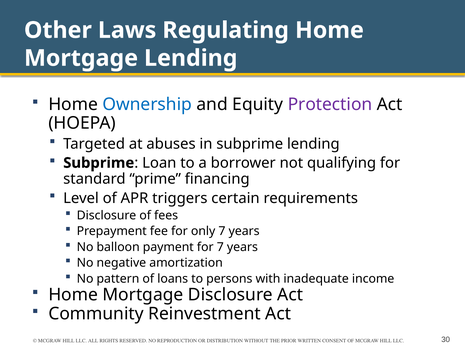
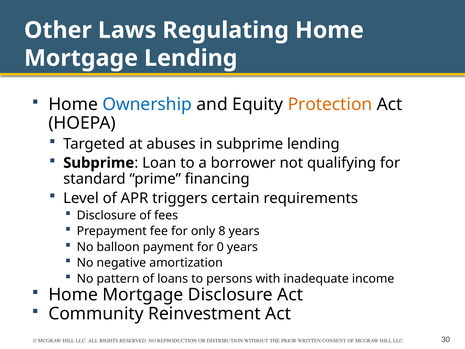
Protection colour: purple -> orange (330, 104)
only 7: 7 -> 8 (222, 231)
for 7: 7 -> 0 (220, 247)
